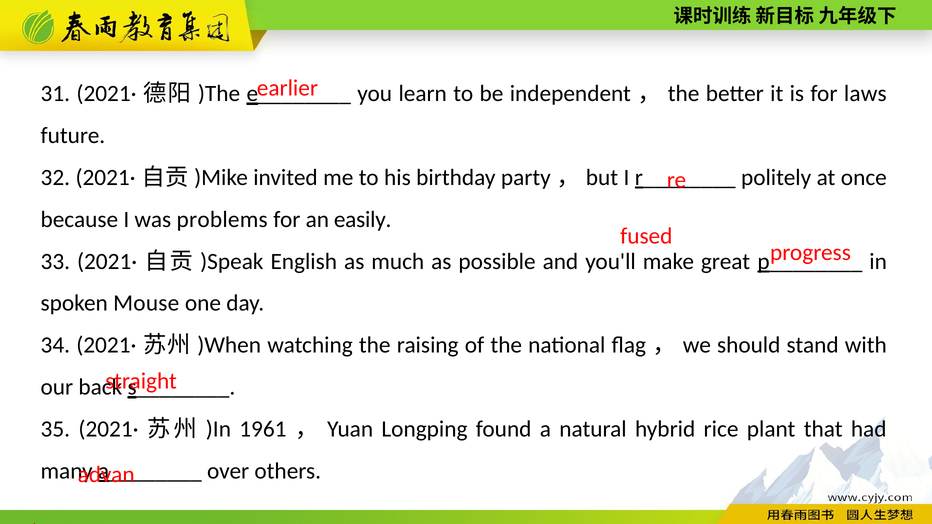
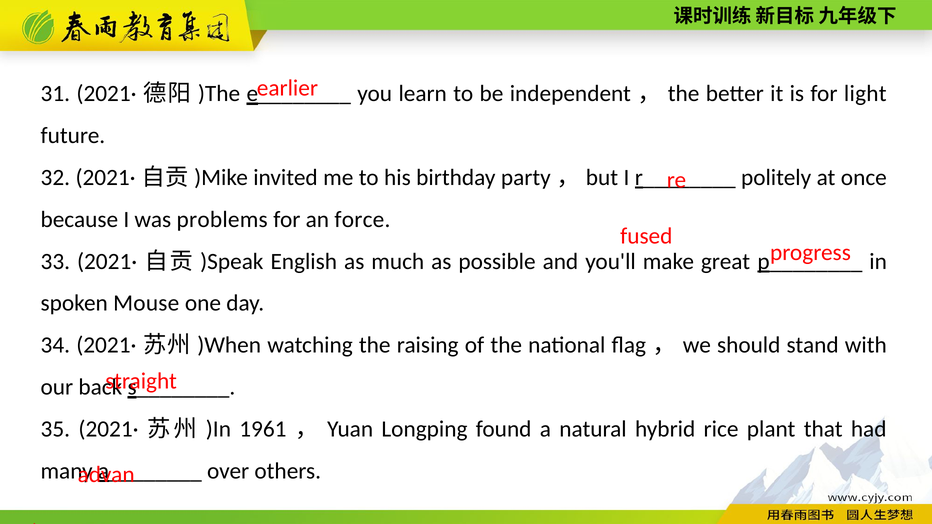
laws: laws -> light (865, 94)
easily: easily -> force (362, 220)
